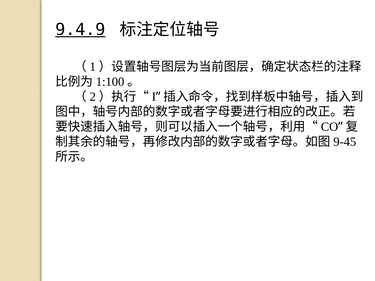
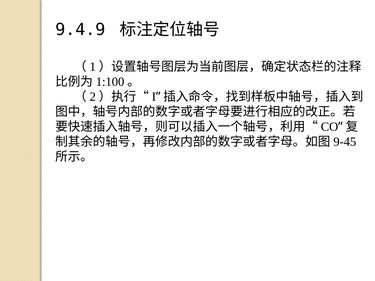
9.4.9 underline: present -> none (80, 30)
